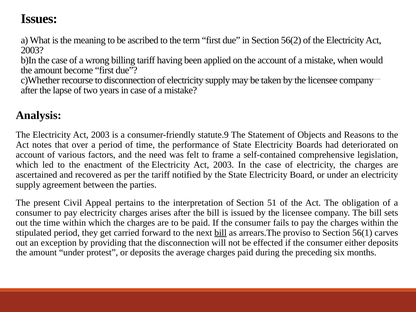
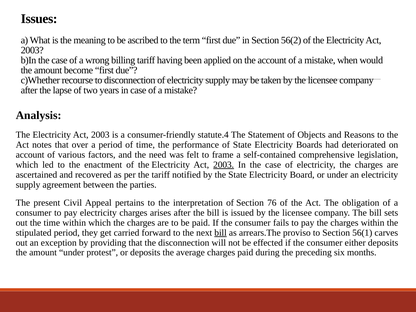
statute.9: statute.9 -> statute.4 (213, 135)
2003 underline: none -> present (224, 165)
51: 51 -> 76 (272, 203)
